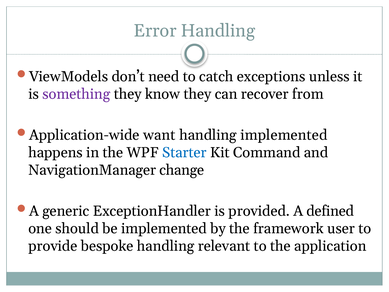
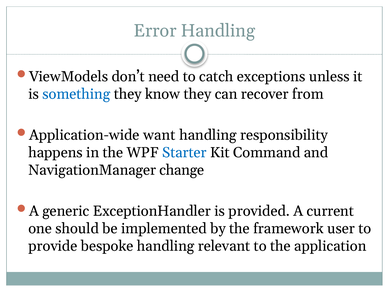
something colour: purple -> blue (76, 94)
handling implemented: implemented -> responsibility (284, 135)
defined: defined -> current (330, 211)
